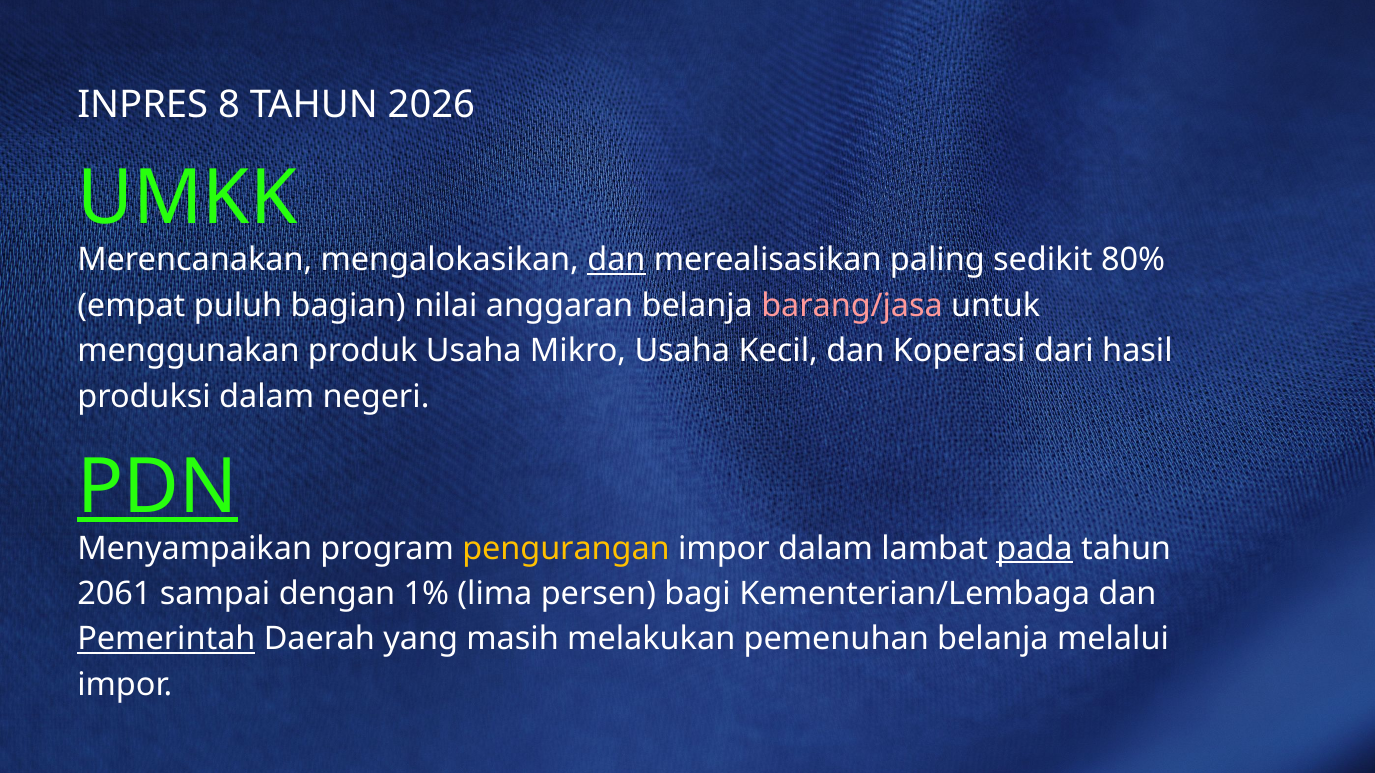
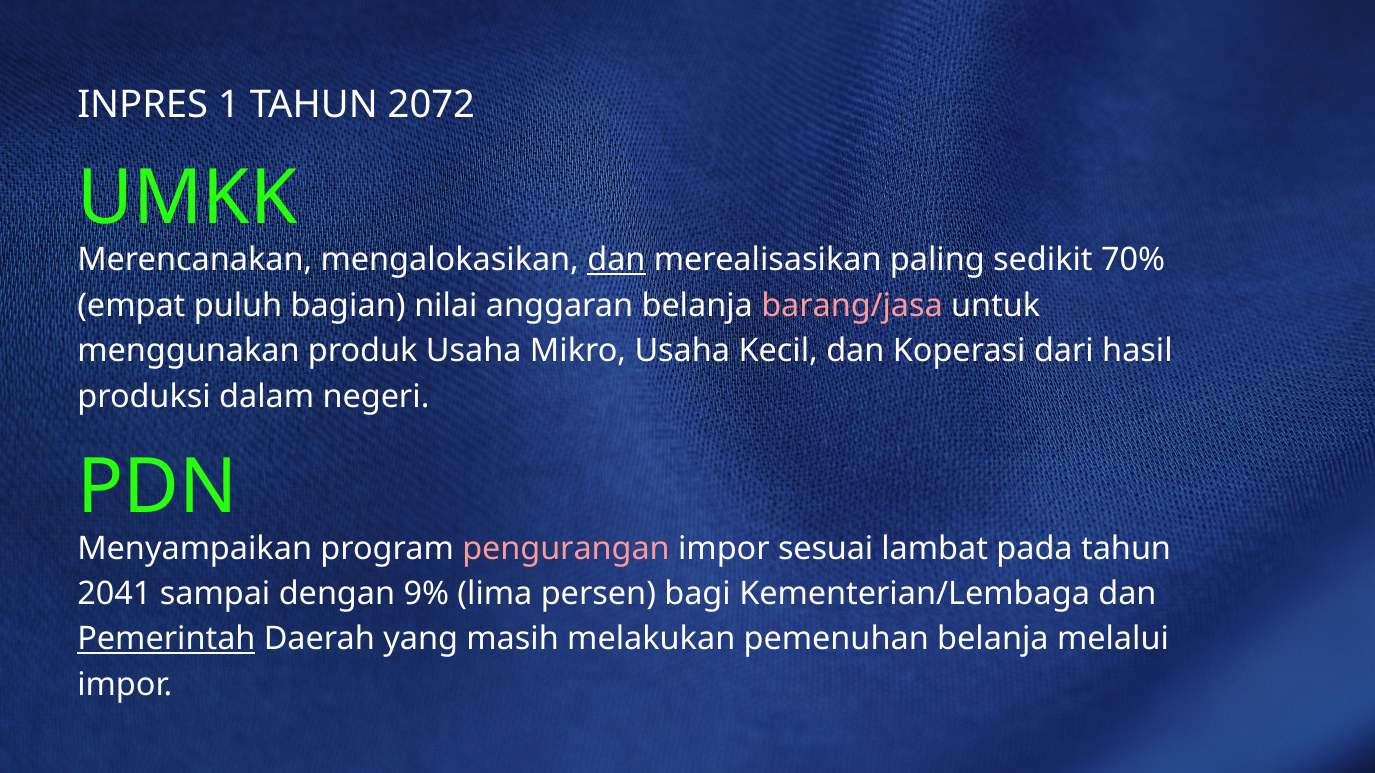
8: 8 -> 1 (229, 105)
2026: 2026 -> 2072 (431, 105)
80%: 80% -> 70% (1133, 260)
PDN underline: present -> none (157, 487)
pengurangan colour: yellow -> pink (566, 549)
impor dalam: dalam -> sesuai (826, 549)
pada underline: present -> none (1035, 549)
2061: 2061 -> 2041 (114, 594)
1%: 1% -> 9% (426, 594)
